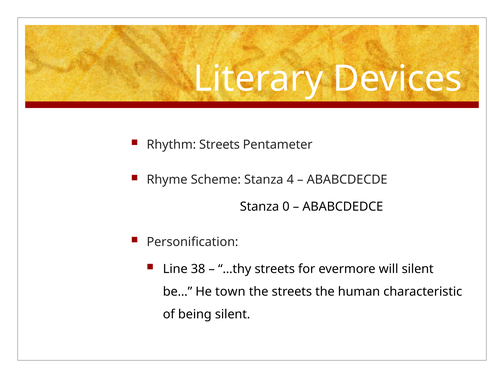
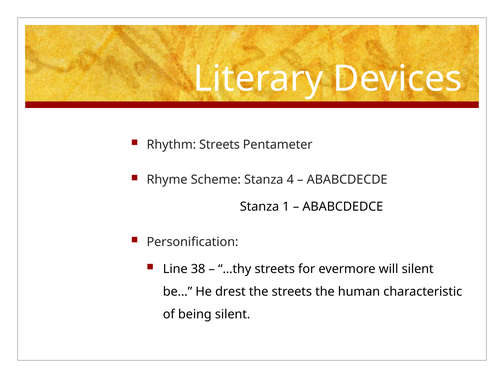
0: 0 -> 1 (286, 207)
town: town -> drest (230, 292)
